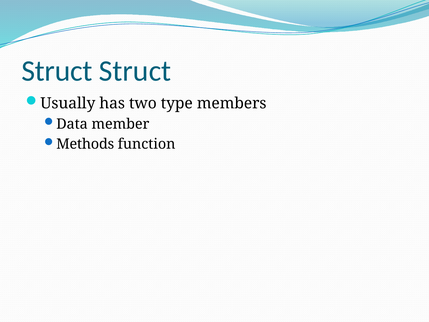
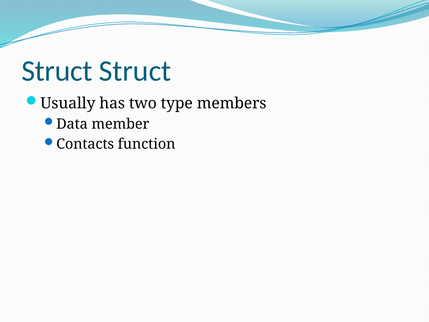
Methods: Methods -> Contacts (85, 144)
